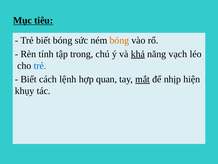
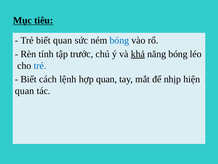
biết bóng: bóng -> quan (63, 40)
bóng colour: orange -> blue (119, 40)
trong: trong -> trước (82, 54)
năng vạch: vạch -> bóng (178, 54)
mắt underline: present -> none (143, 79)
khụy: khụy -> quan (25, 91)
